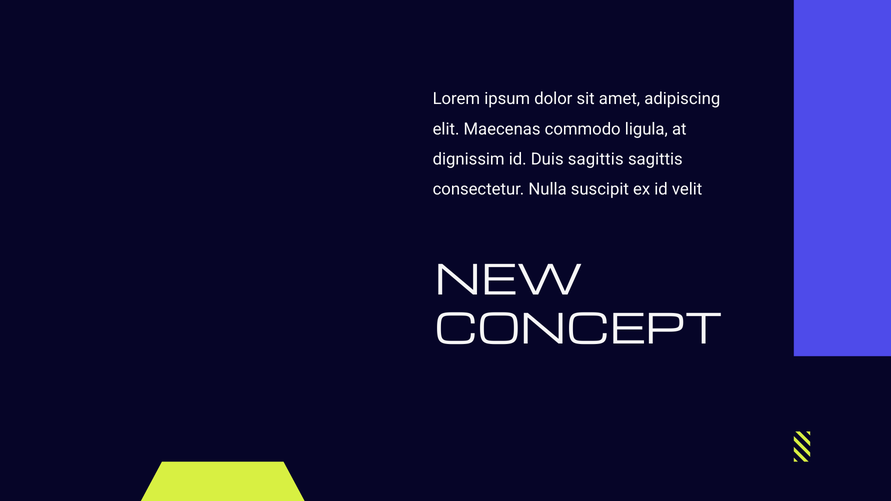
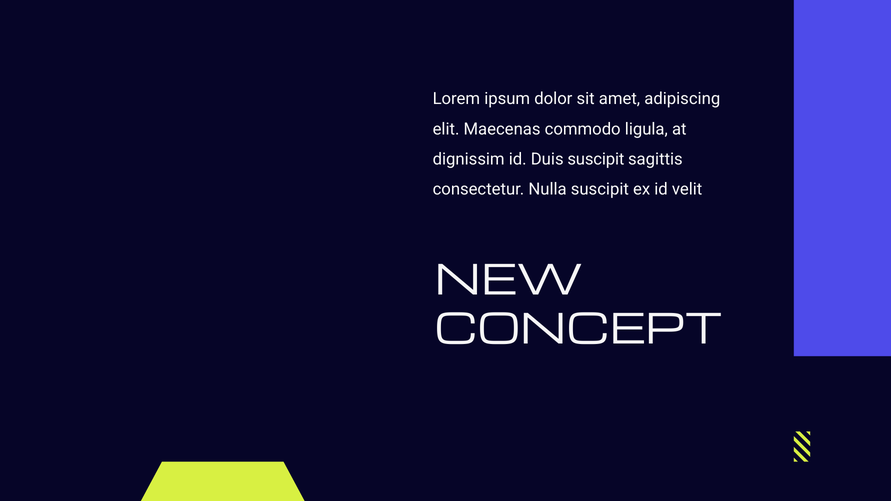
Duis sagittis: sagittis -> suscipit (596, 159)
